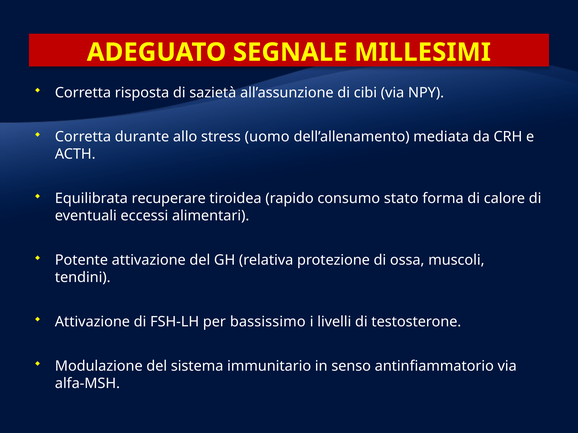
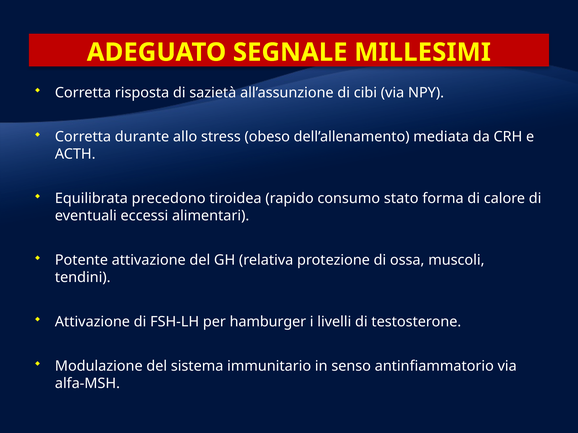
uomo: uomo -> obeso (267, 137)
recuperare: recuperare -> precedono (169, 199)
bassissimo: bassissimo -> hamburger (268, 322)
